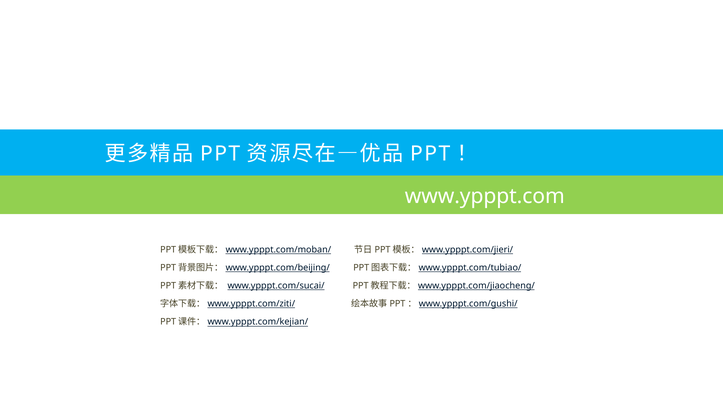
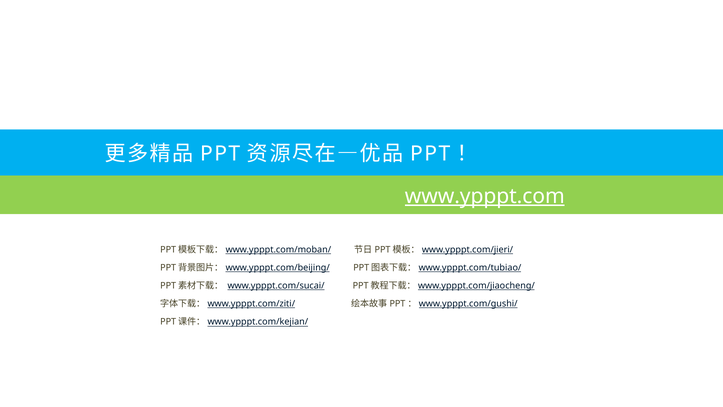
www.ypppt.com underline: none -> present (485, 196)
